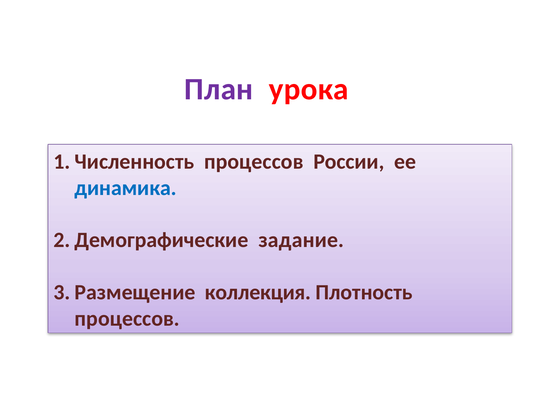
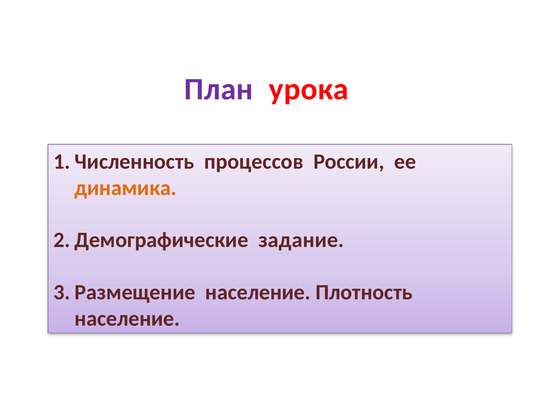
динамика colour: blue -> orange (126, 188)
коллекция: коллекция -> население (258, 292)
процессов: процессов -> население (127, 319)
